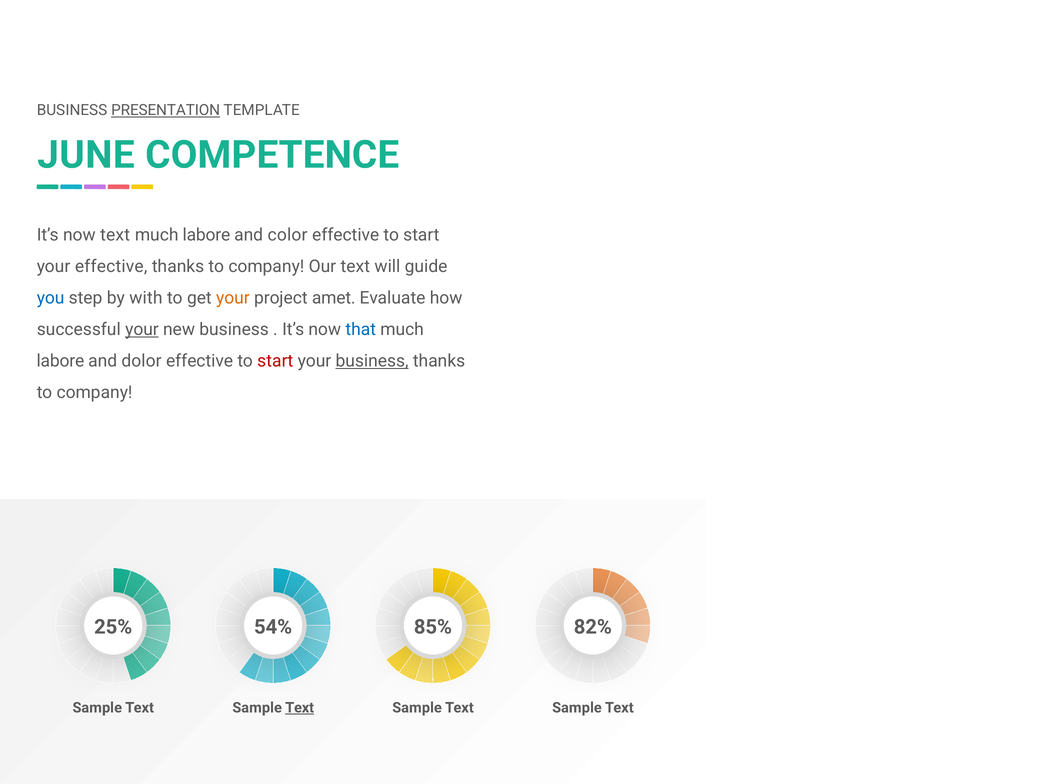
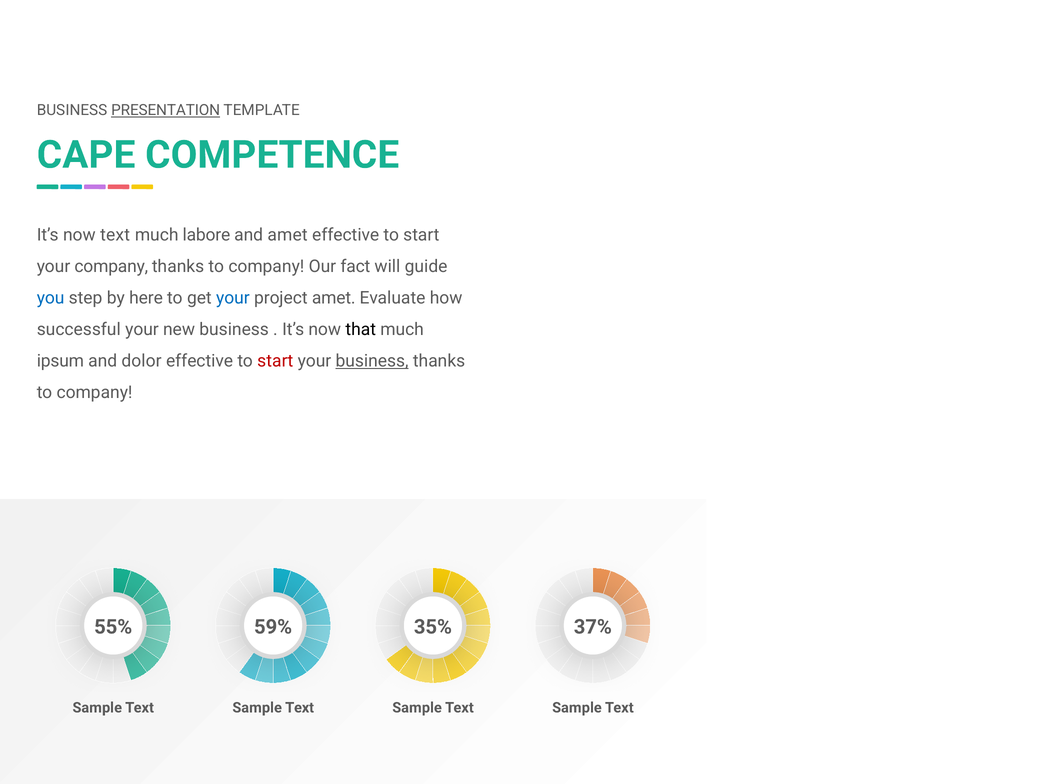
JUNE: JUNE -> CAPE (86, 155)
and color: color -> amet (288, 235)
your effective: effective -> company (111, 267)
Our text: text -> fact (355, 267)
with: with -> here (146, 298)
your colour: orange -> blue (233, 298)
your underline: present -> none (142, 330)
that colour: blue -> black (361, 330)
labore: labore -> ipsum (60, 361)
25%: 25% -> 55% (113, 627)
54%: 54% -> 59% (273, 627)
85%: 85% -> 35% (433, 627)
82%: 82% -> 37% (593, 627)
Text underline: present -> none (300, 708)
